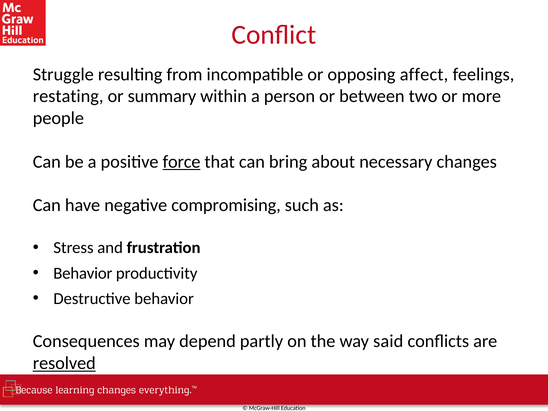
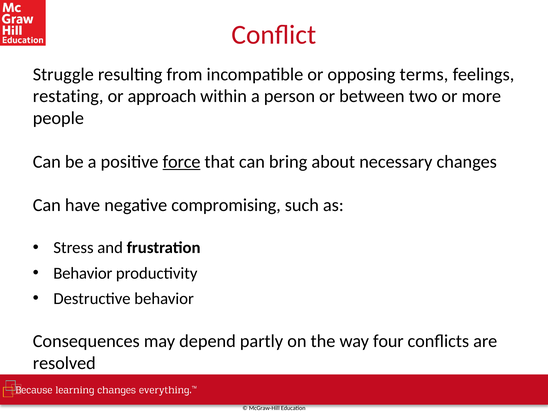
affect: affect -> terms (424, 74)
summary: summary -> approach (162, 96)
said: said -> four (388, 341)
resolved underline: present -> none (64, 363)
